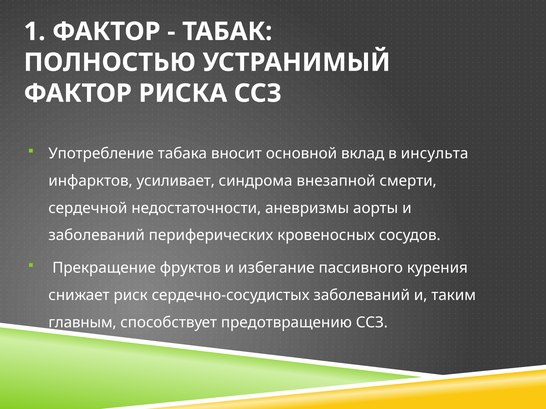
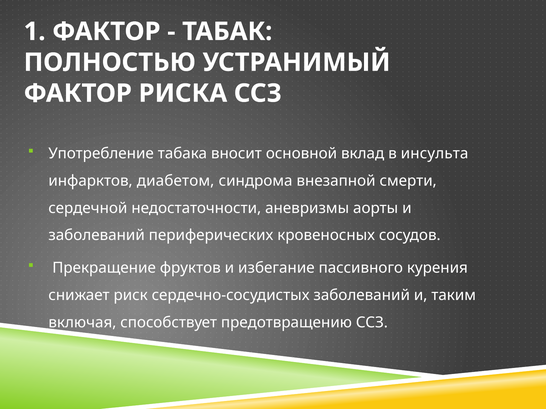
усиливает: усиливает -> диабетом (176, 181)
главным: главным -> включая (82, 323)
